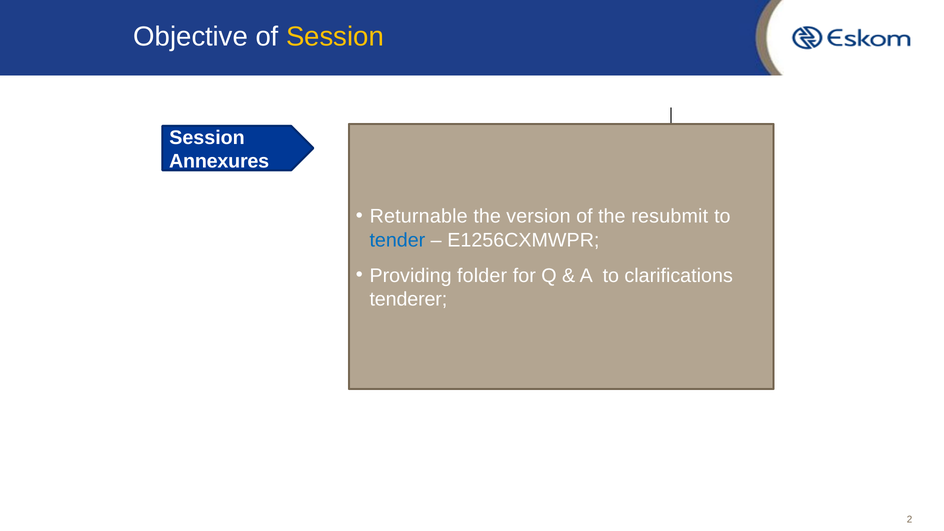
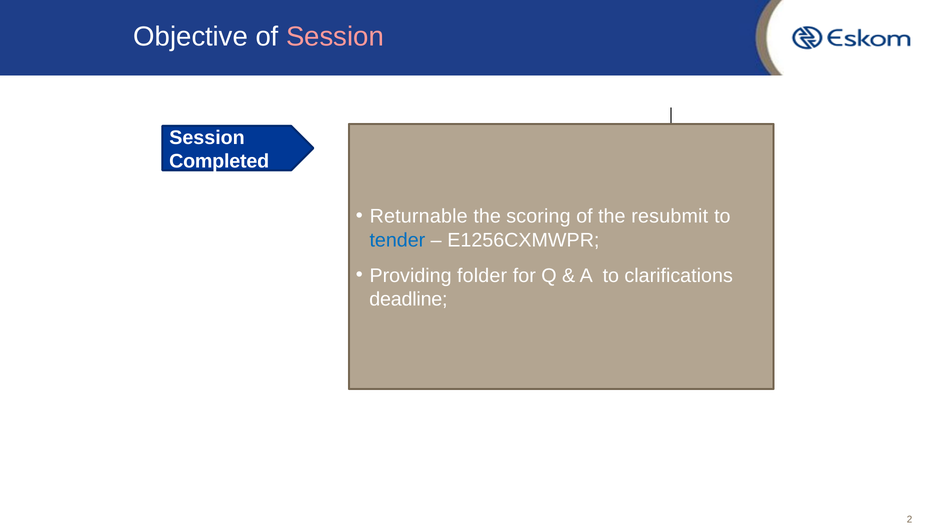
Session colour: yellow -> pink (335, 37)
Annexures: Annexures -> Completed (219, 161)
version: version -> scoring (538, 216)
tenderer: tenderer -> deadline (408, 299)
